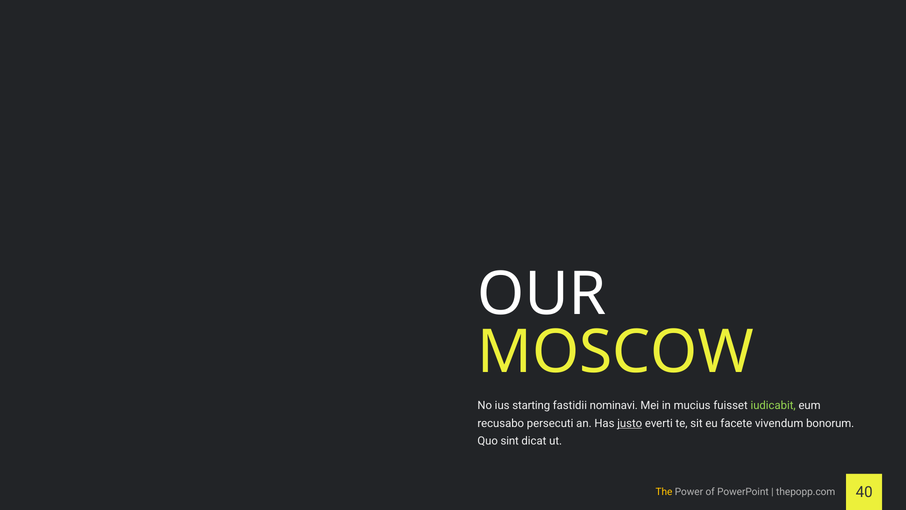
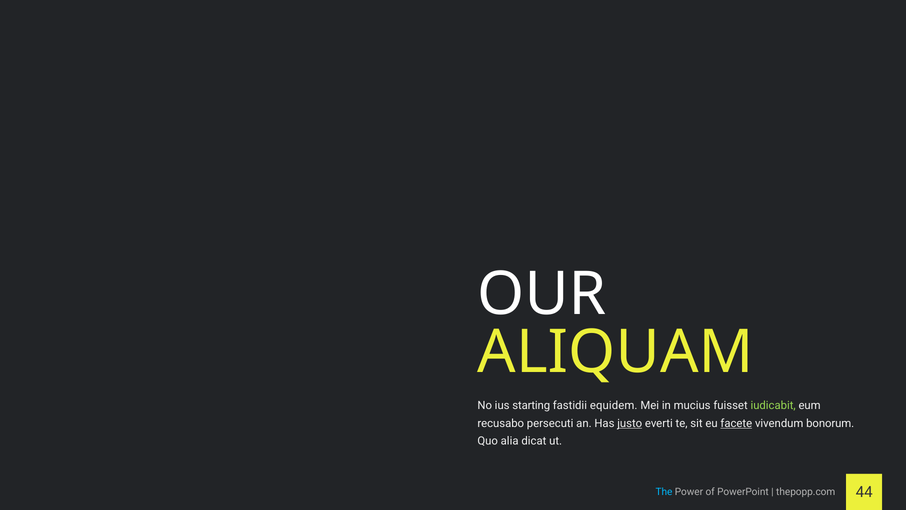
MOSCOW: MOSCOW -> ALIQUAM (615, 352)
nominavi: nominavi -> equidem (614, 405)
facete underline: none -> present (736, 423)
sint: sint -> alia (510, 441)
The colour: yellow -> light blue (664, 492)
40: 40 -> 44 (864, 492)
